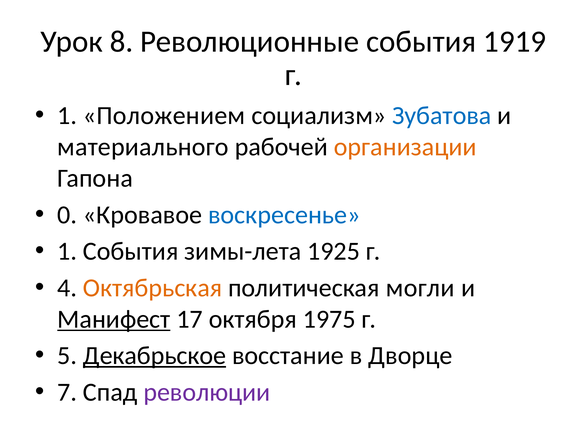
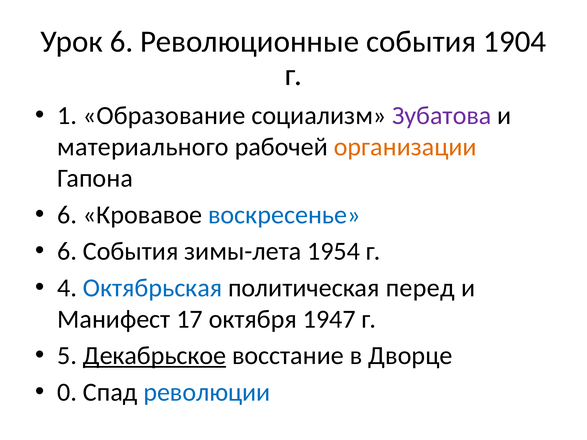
Урок 8: 8 -> 6 (122, 42)
1919: 1919 -> 1904 (515, 42)
Положением: Положением -> Образование (164, 116)
Зубатова colour: blue -> purple (442, 116)
0: 0 -> 6 (67, 215)
1: 1 -> 6 (67, 251)
1925: 1925 -> 1954 (334, 251)
Октябрьская colour: orange -> blue (153, 288)
могли: могли -> перед (420, 288)
Манифест underline: present -> none (114, 319)
1975: 1975 -> 1947 (329, 319)
7: 7 -> 0 (67, 392)
революции colour: purple -> blue (207, 392)
